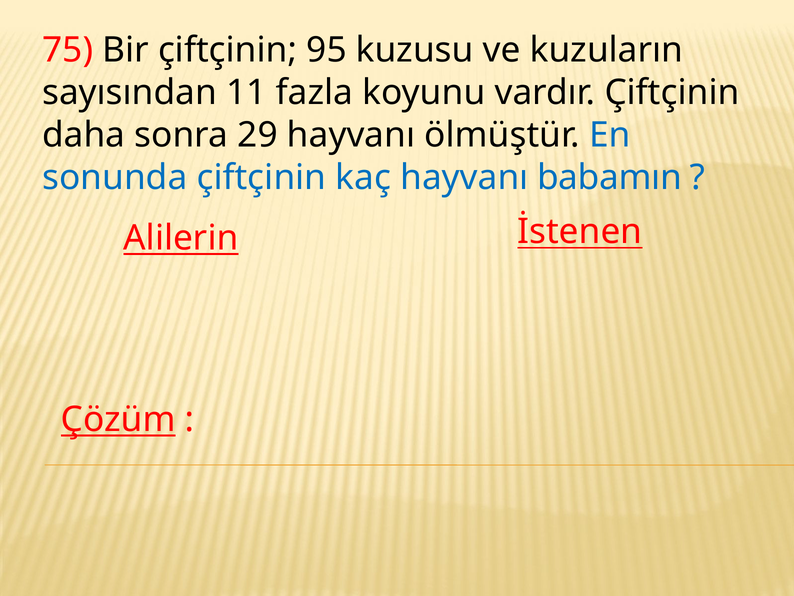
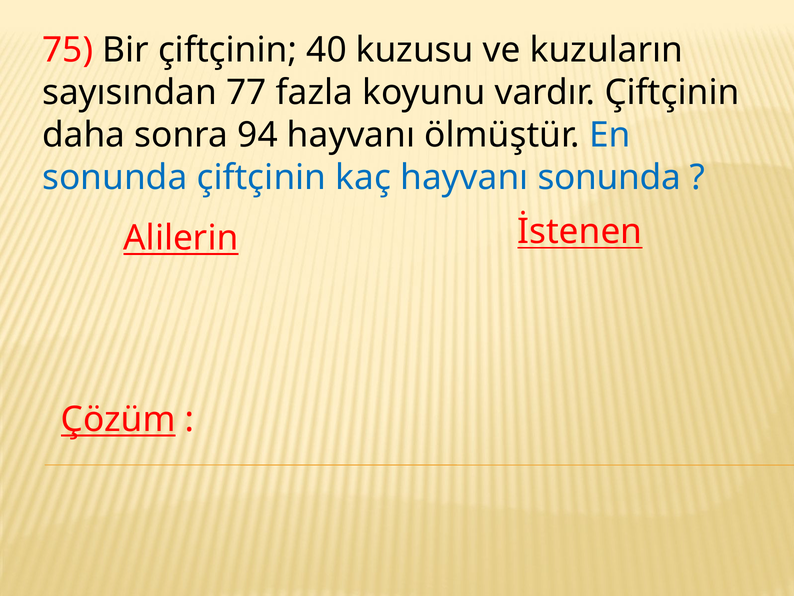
95: 95 -> 40 (327, 50)
11: 11 -> 77 (246, 93)
29: 29 -> 94 (257, 135)
hayvanı babamın: babamın -> sonunda (609, 177)
